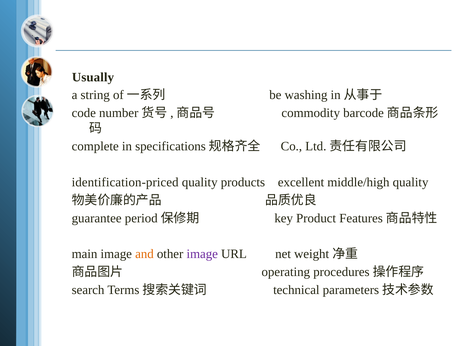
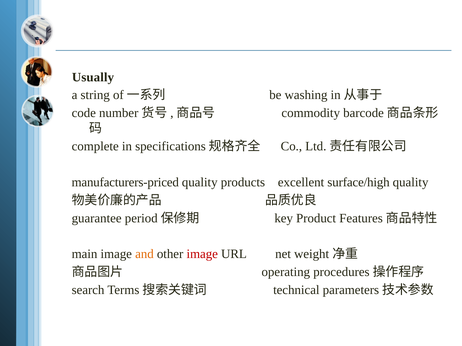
identification-priced: identification-priced -> manufacturers-priced (125, 183)
middle/high: middle/high -> surface/high (359, 183)
image colour: purple -> red (202, 254)
